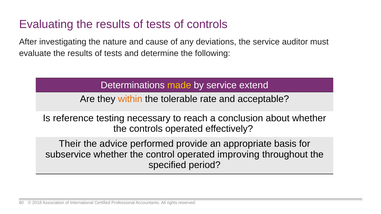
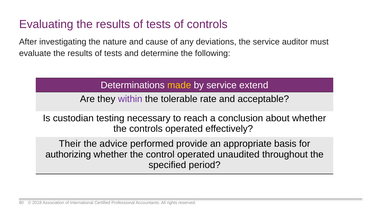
within colour: orange -> purple (130, 99)
reference: reference -> custodian (73, 118)
subservice: subservice -> authorizing (68, 155)
improving: improving -> unaudited (238, 155)
